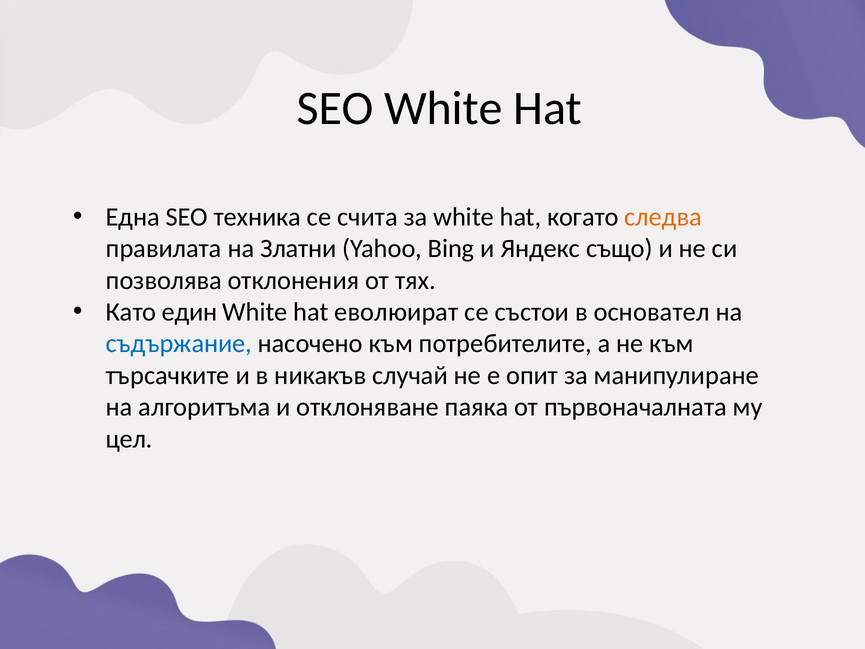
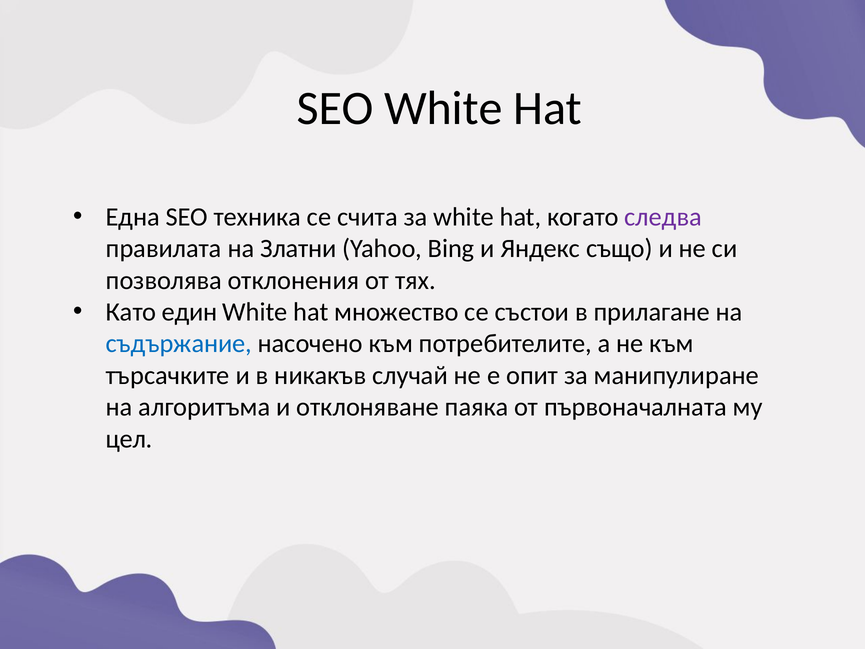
следва colour: orange -> purple (663, 217)
еволюират: еволюират -> множество (397, 312)
основател: основател -> прилагане (652, 312)
